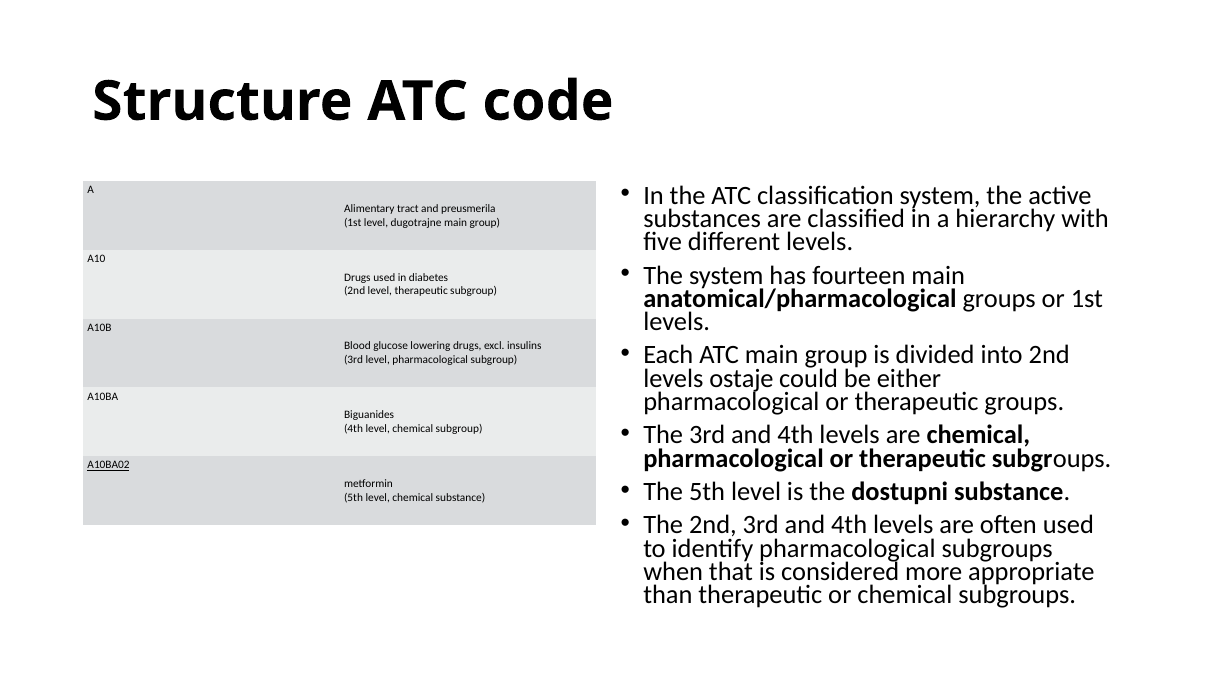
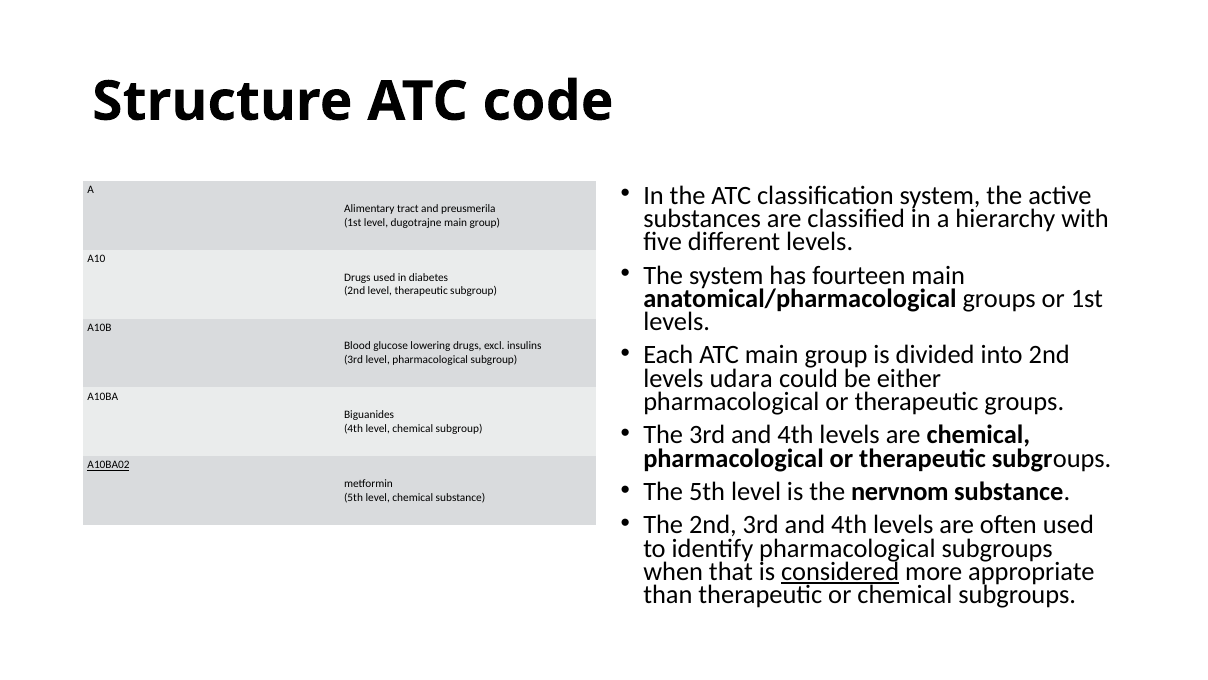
ostaje: ostaje -> udara (741, 378)
dostupni: dostupni -> nervnom (900, 491)
considered underline: none -> present (840, 571)
